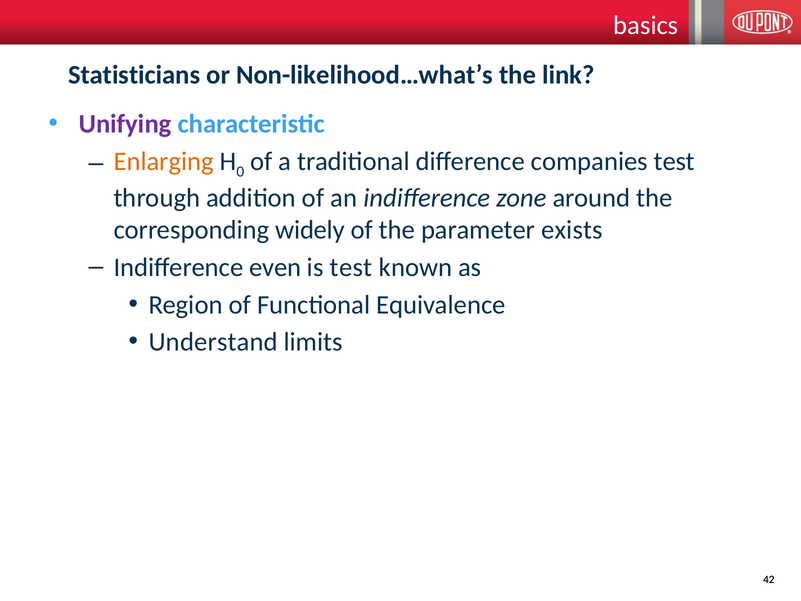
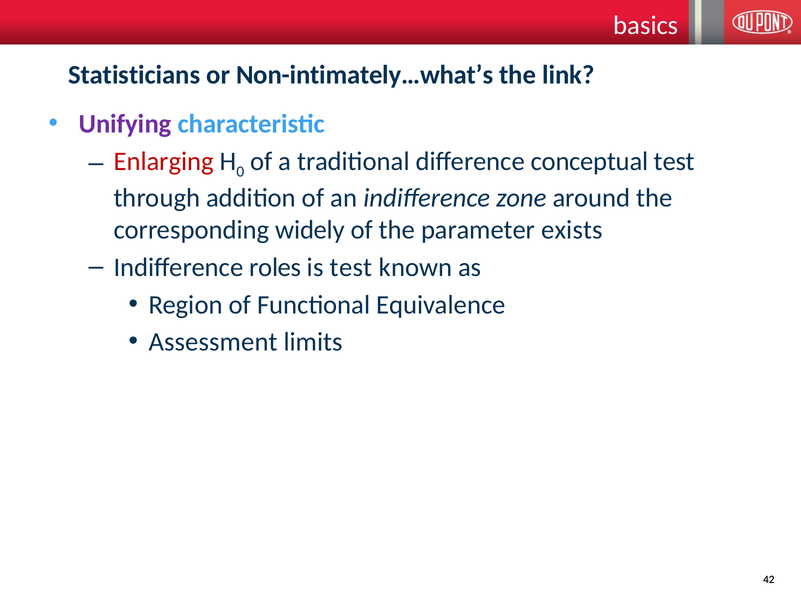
Non-likelihood…what’s: Non-likelihood…what’s -> Non-intimately…what’s (365, 75)
Enlarging colour: orange -> red (164, 161)
companies: companies -> conceptual (590, 161)
even: even -> roles (275, 267)
Understand: Understand -> Assessment (213, 342)
